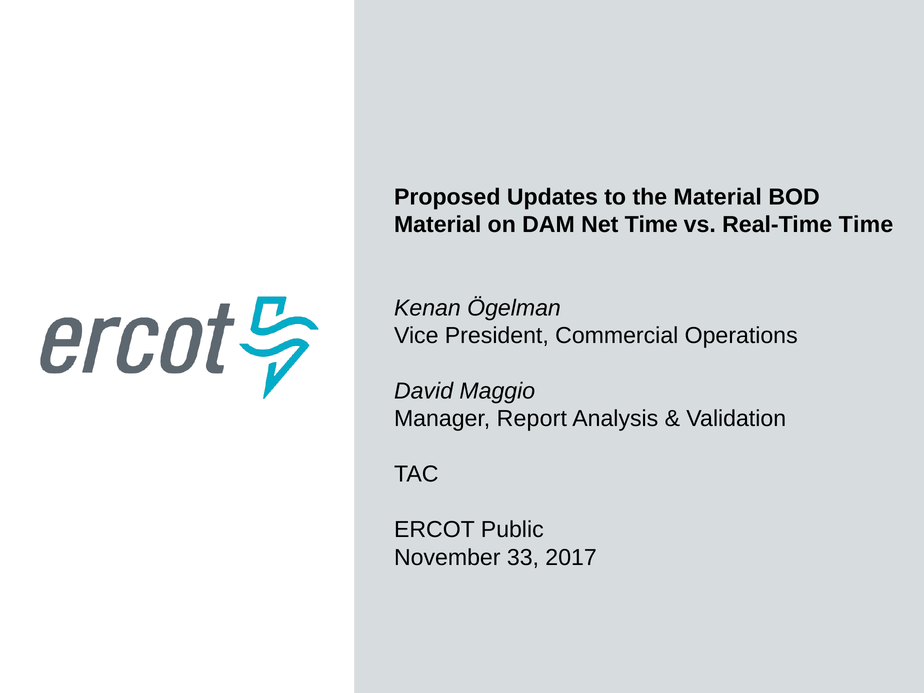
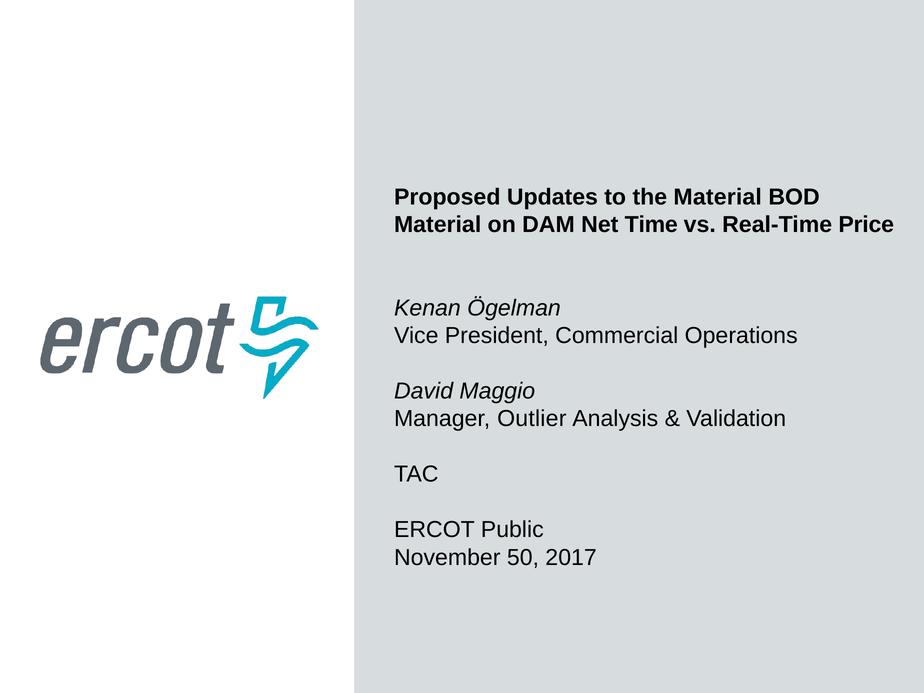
Real-Time Time: Time -> Price (866, 225)
Report: Report -> Outlier (532, 419)
33: 33 -> 50 (523, 557)
